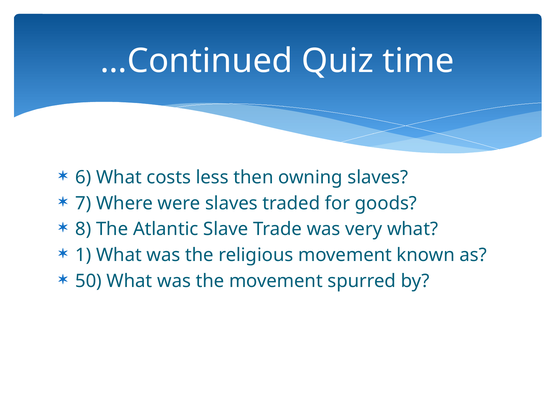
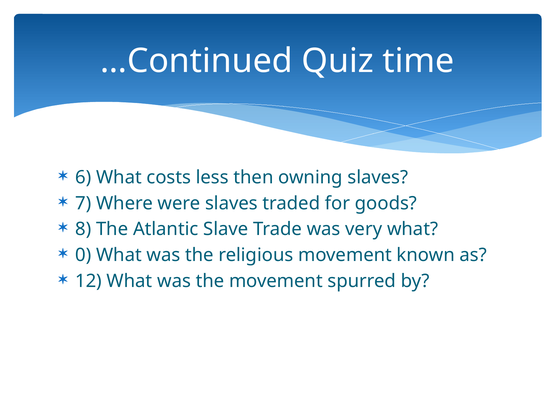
1: 1 -> 0 (83, 255)
50: 50 -> 12 (88, 281)
